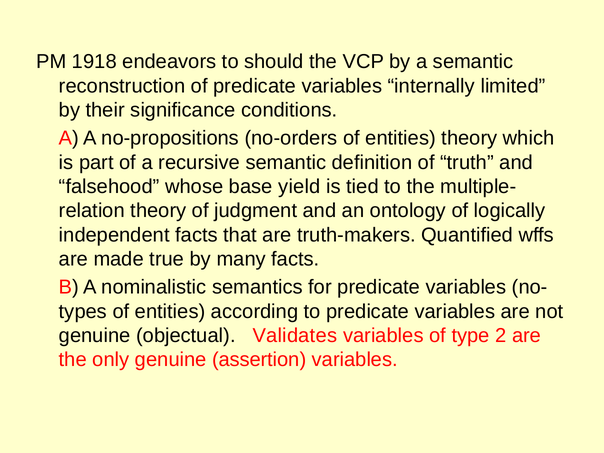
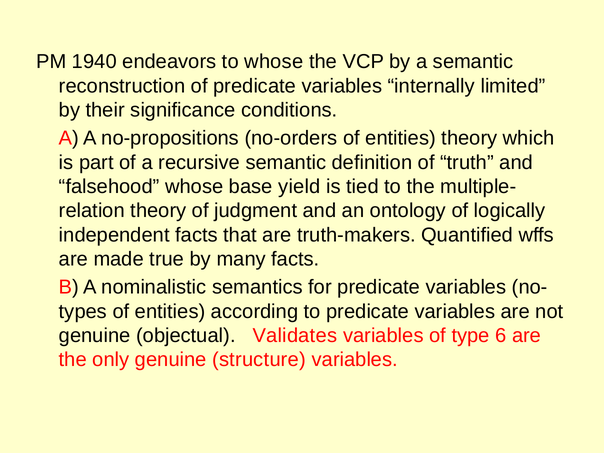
1918: 1918 -> 1940 (94, 62)
to should: should -> whose (274, 62)
2: 2 -> 6 (501, 336)
assertion: assertion -> structure (259, 360)
